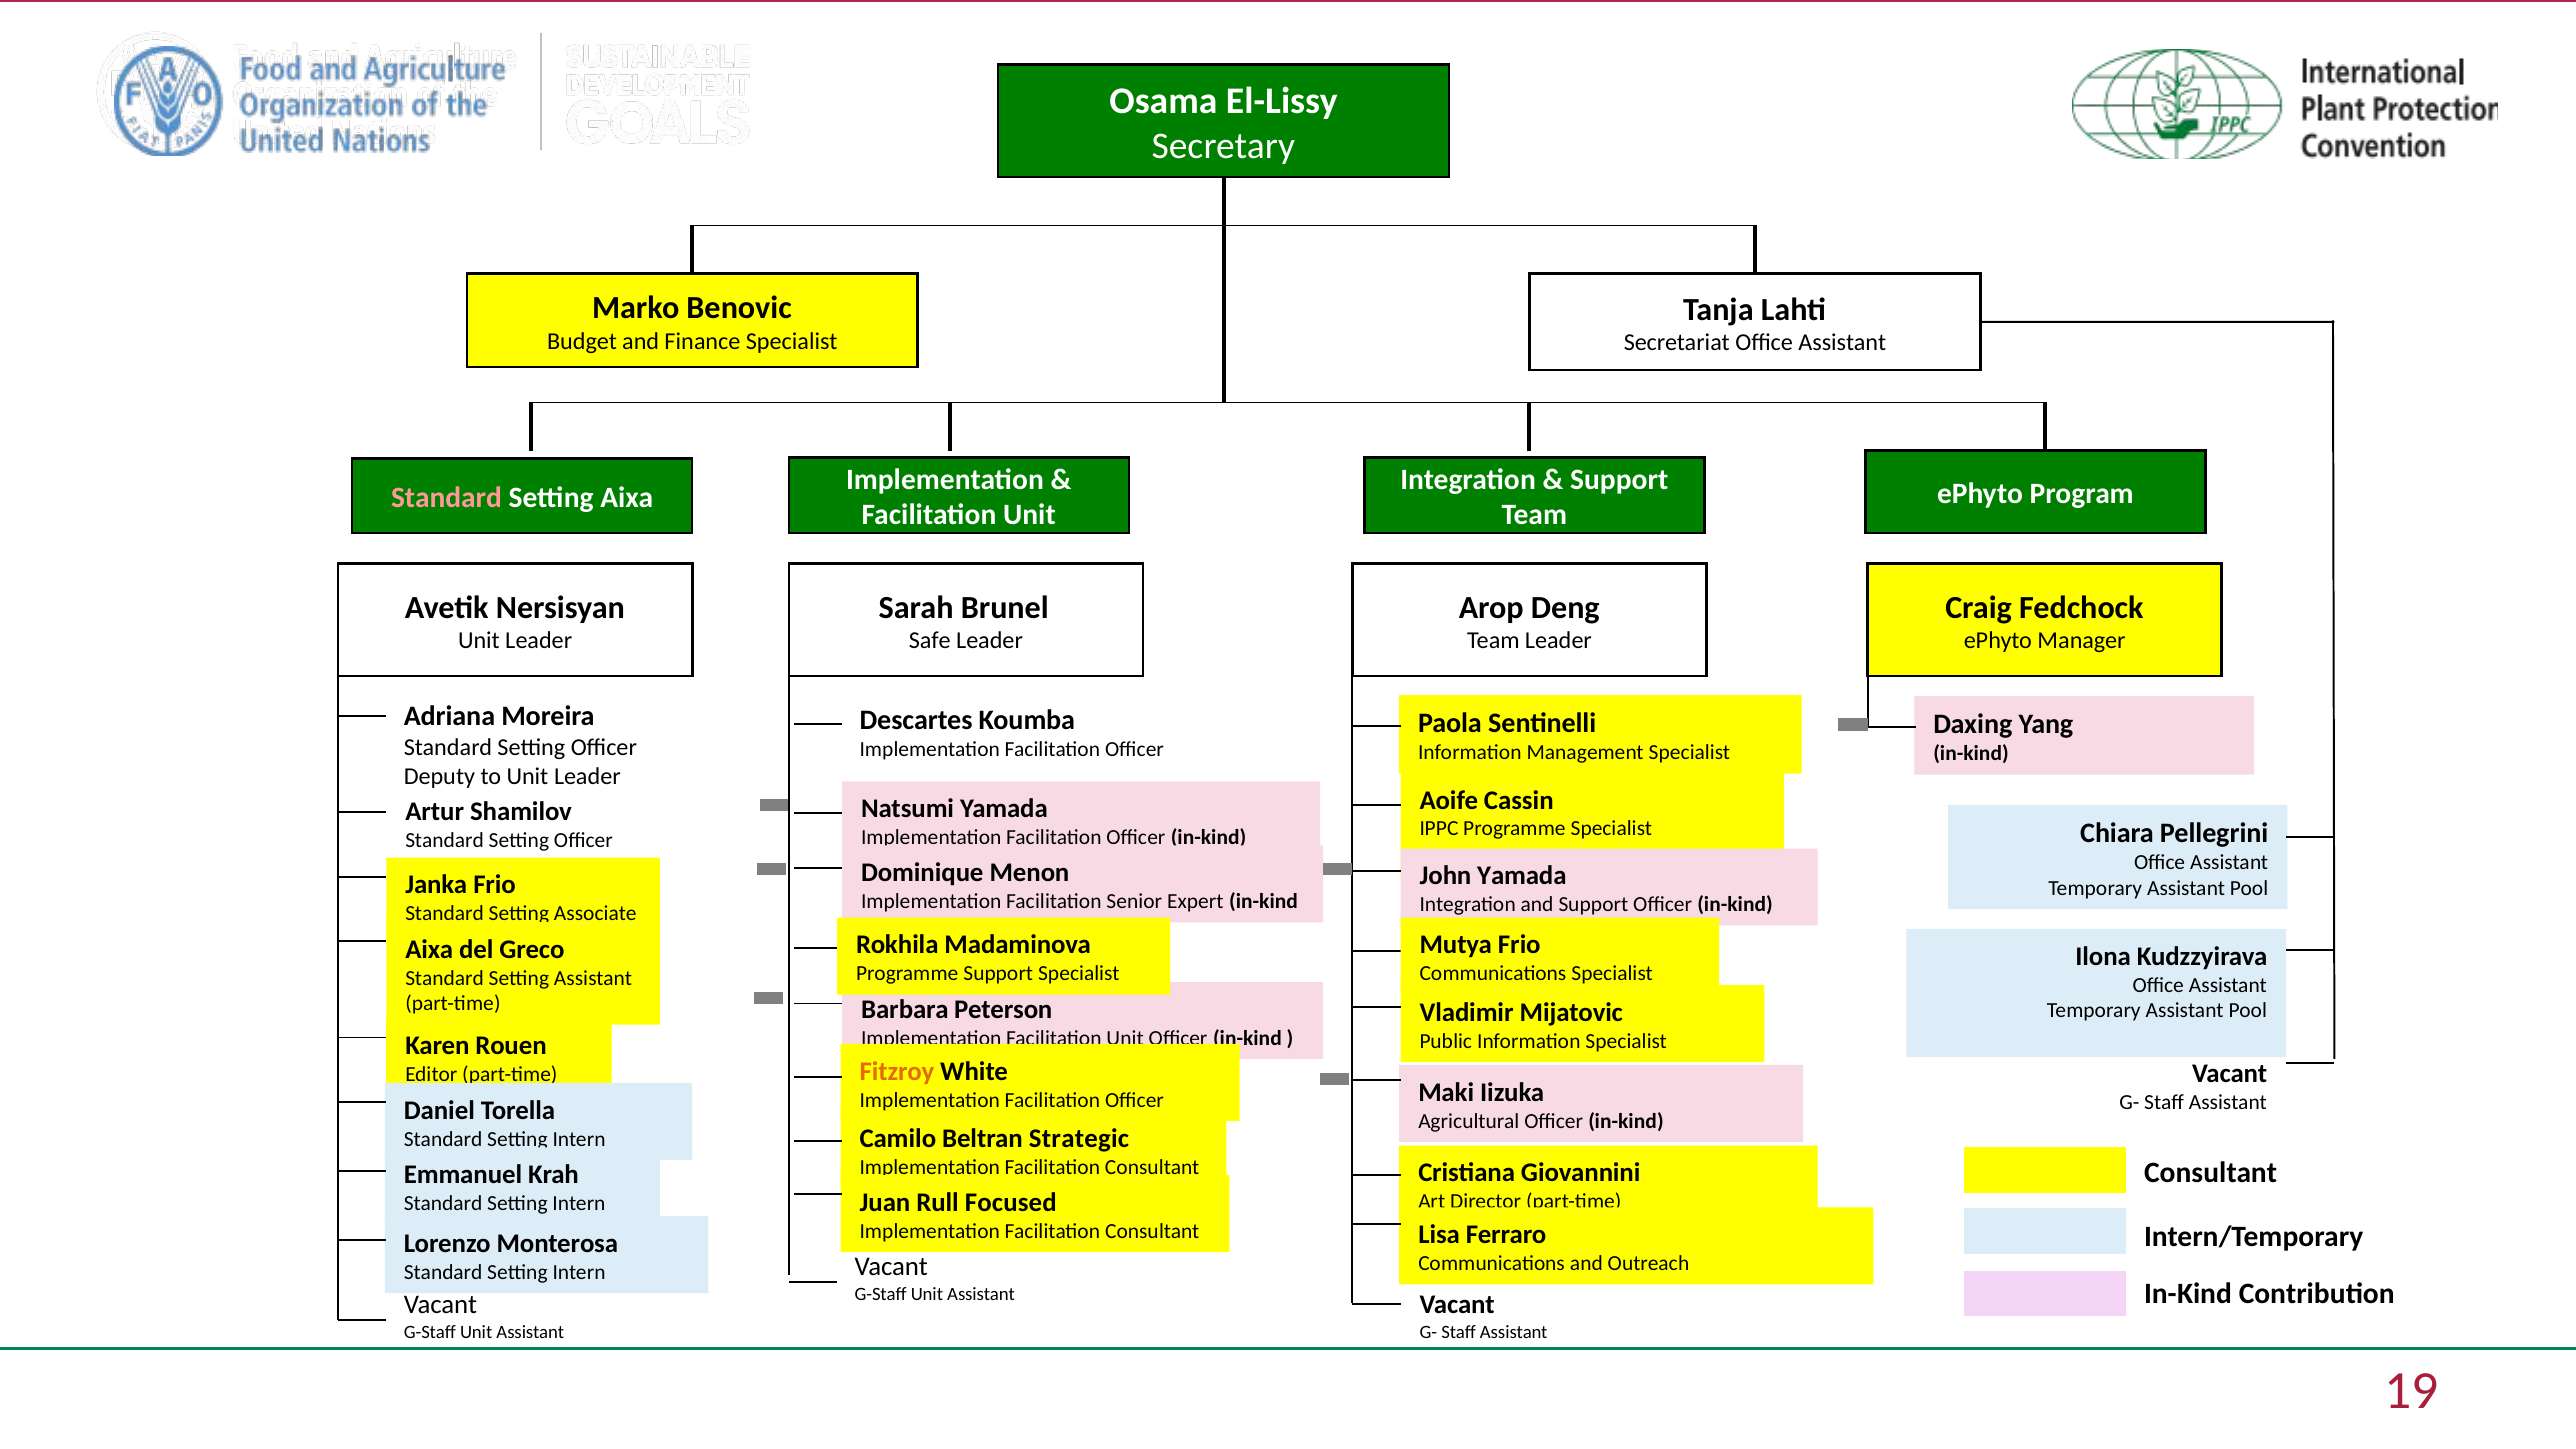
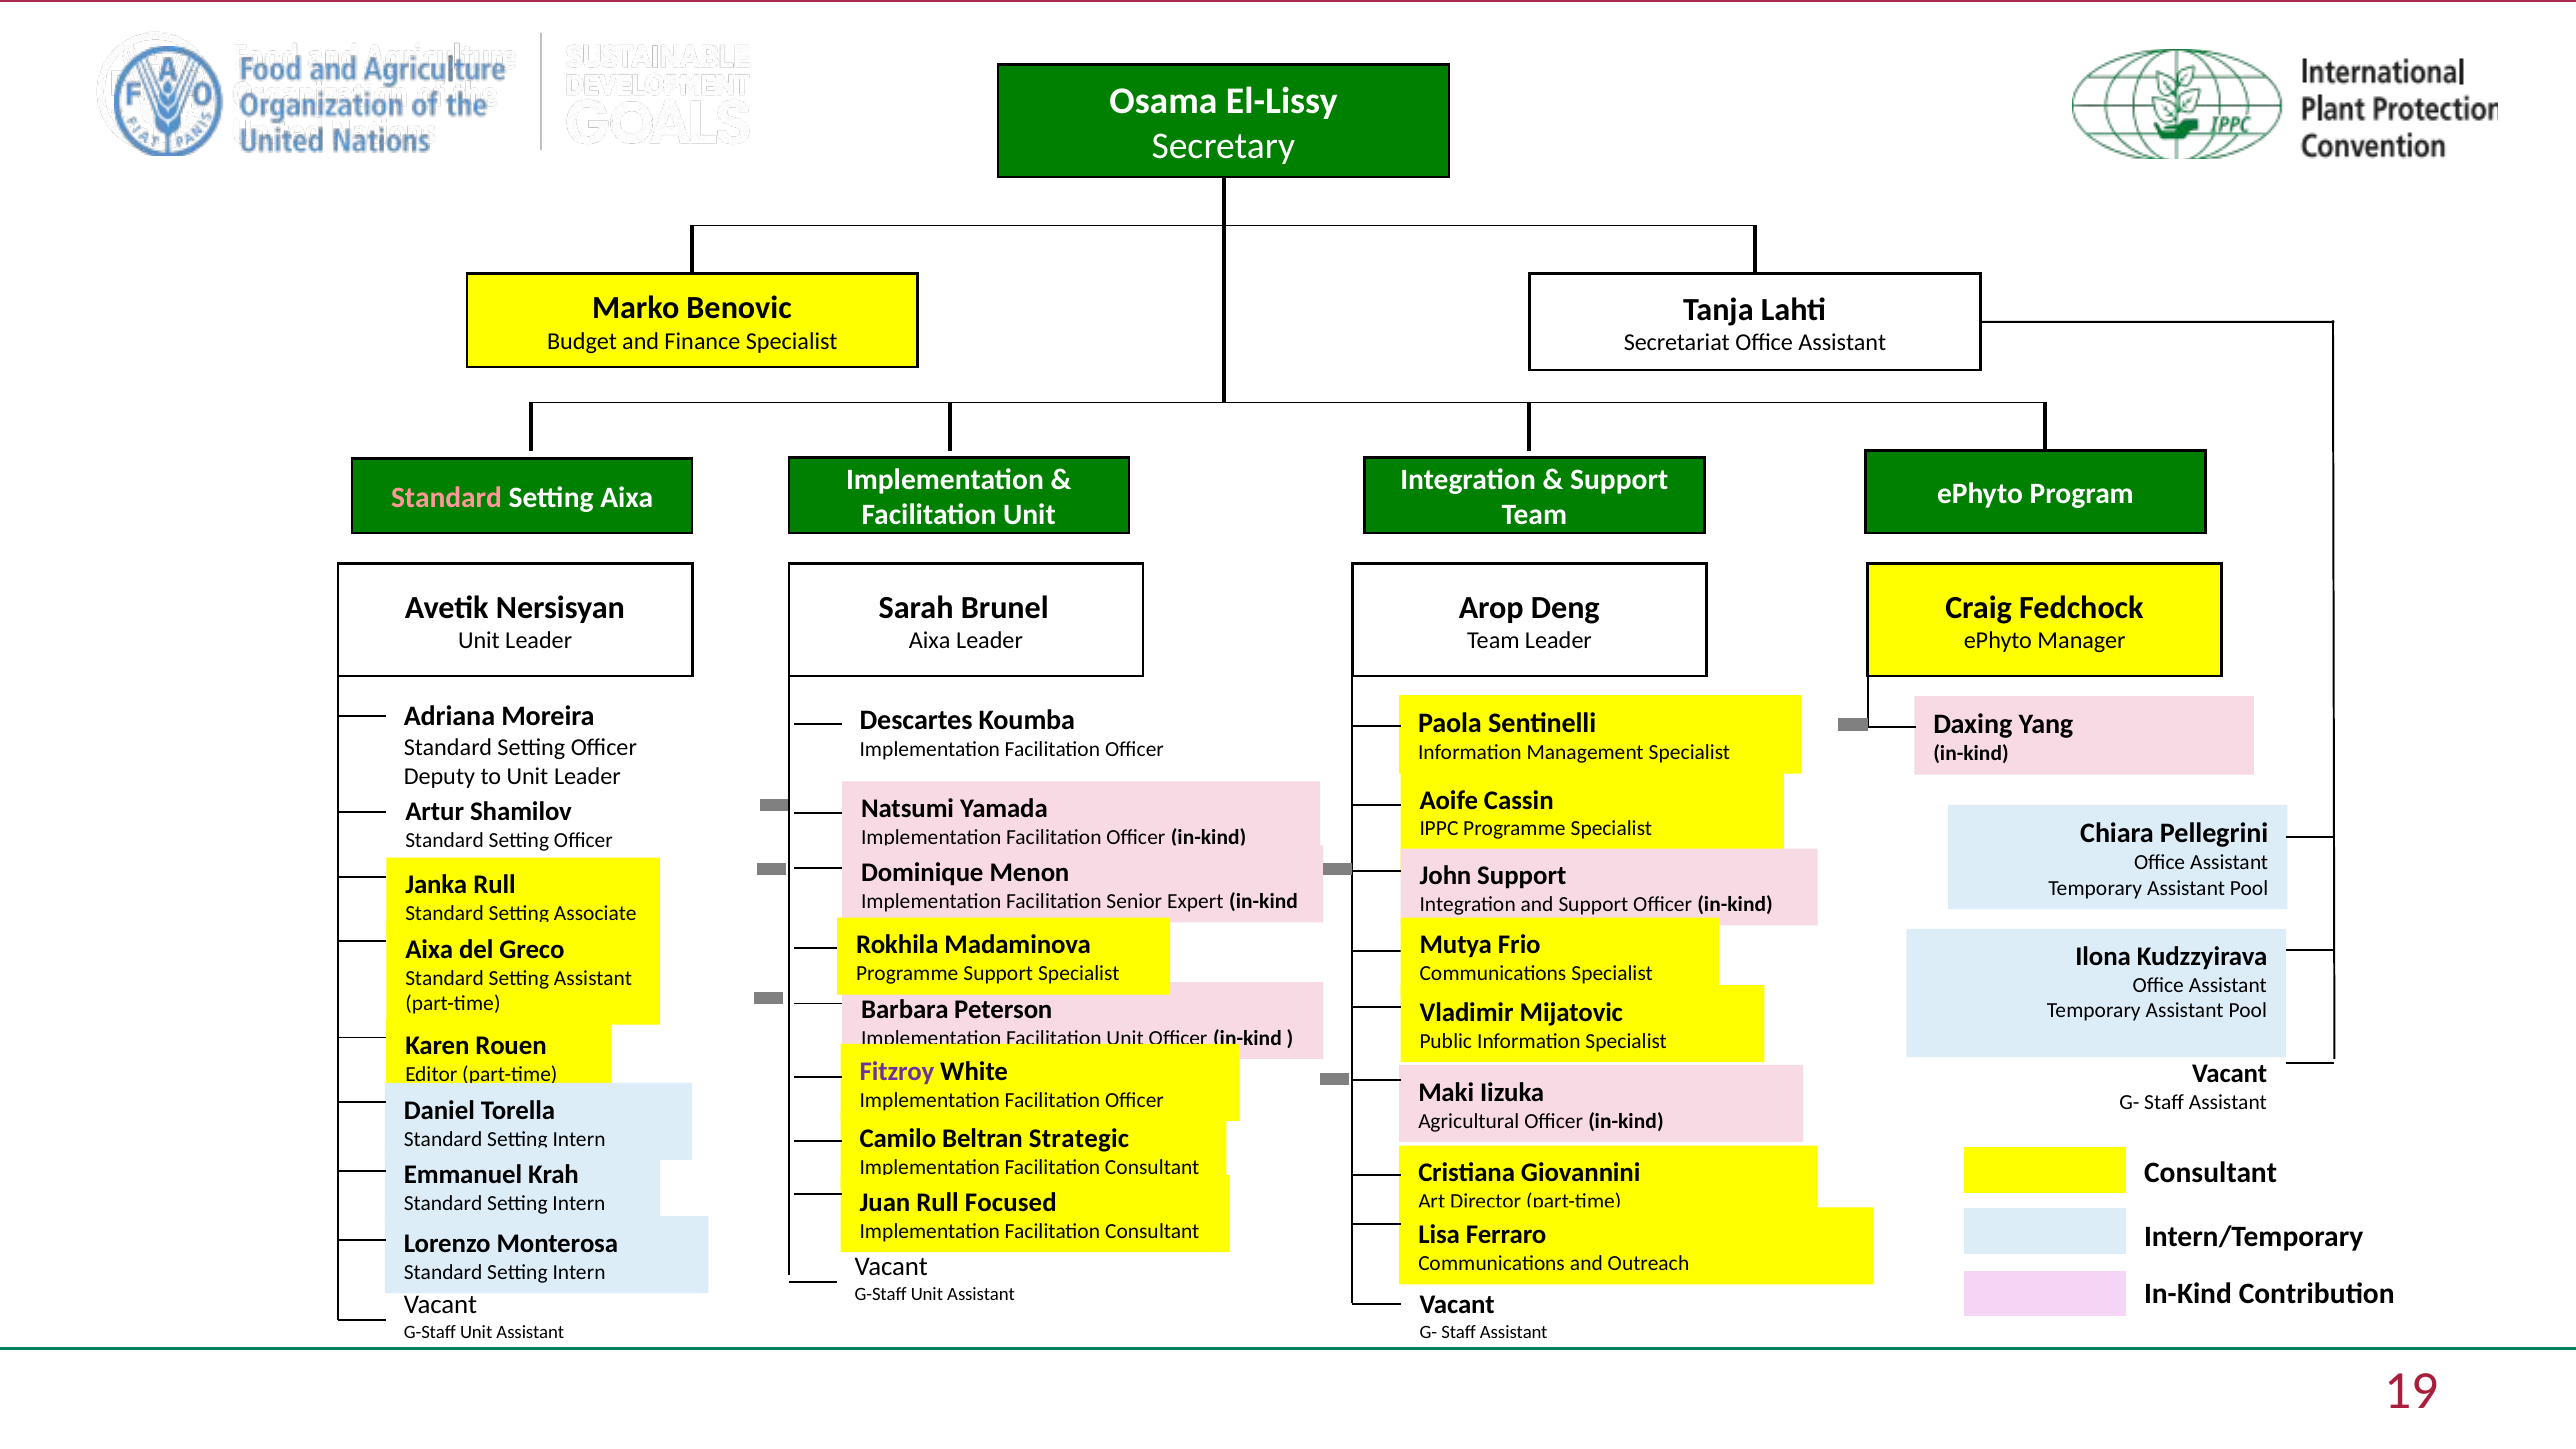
Safe: Safe -> Aixa (930, 641)
John Yamada: Yamada -> Support (1522, 876)
Janka Frio: Frio -> Rull (495, 885)
Fitzroy colour: orange -> purple (897, 1071)
